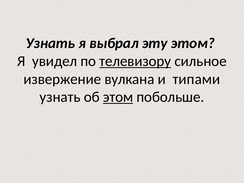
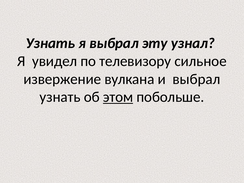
эту этом: этом -> узнал (193, 43)
телевизору underline: present -> none (135, 61)
и типами: типами -> выбрал (196, 79)
